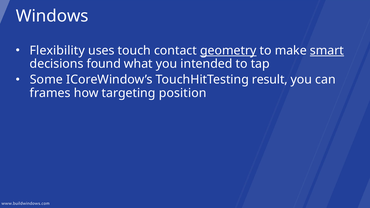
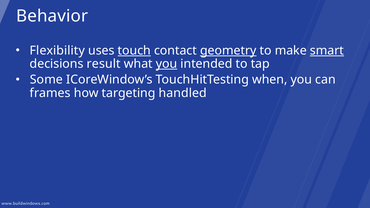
Windows: Windows -> Behavior (52, 16)
touch underline: none -> present (134, 51)
found: found -> result (104, 64)
you underline: none -> present (167, 64)
result: result -> when (270, 80)
position: position -> handled (183, 93)
